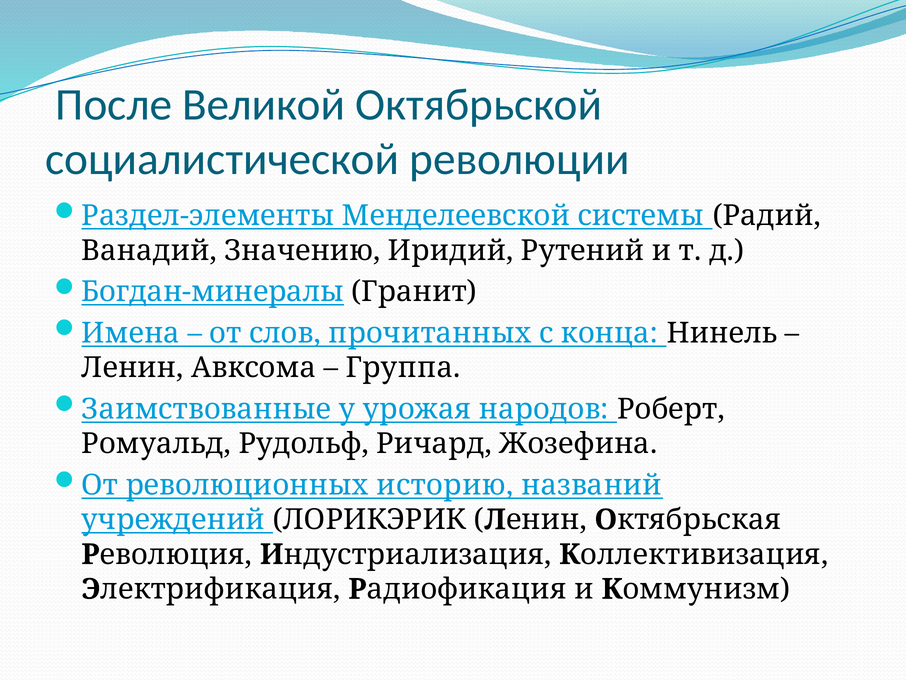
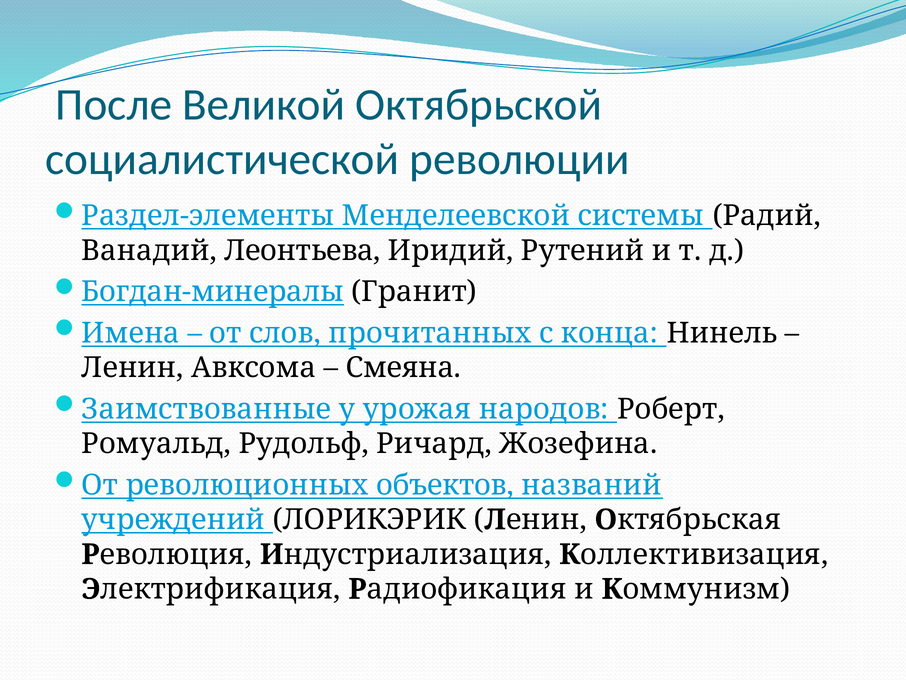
Значению: Значению -> Леонтьева (303, 250)
Группа: Группа -> Смеяна (403, 367)
историю: историю -> объектов (445, 485)
